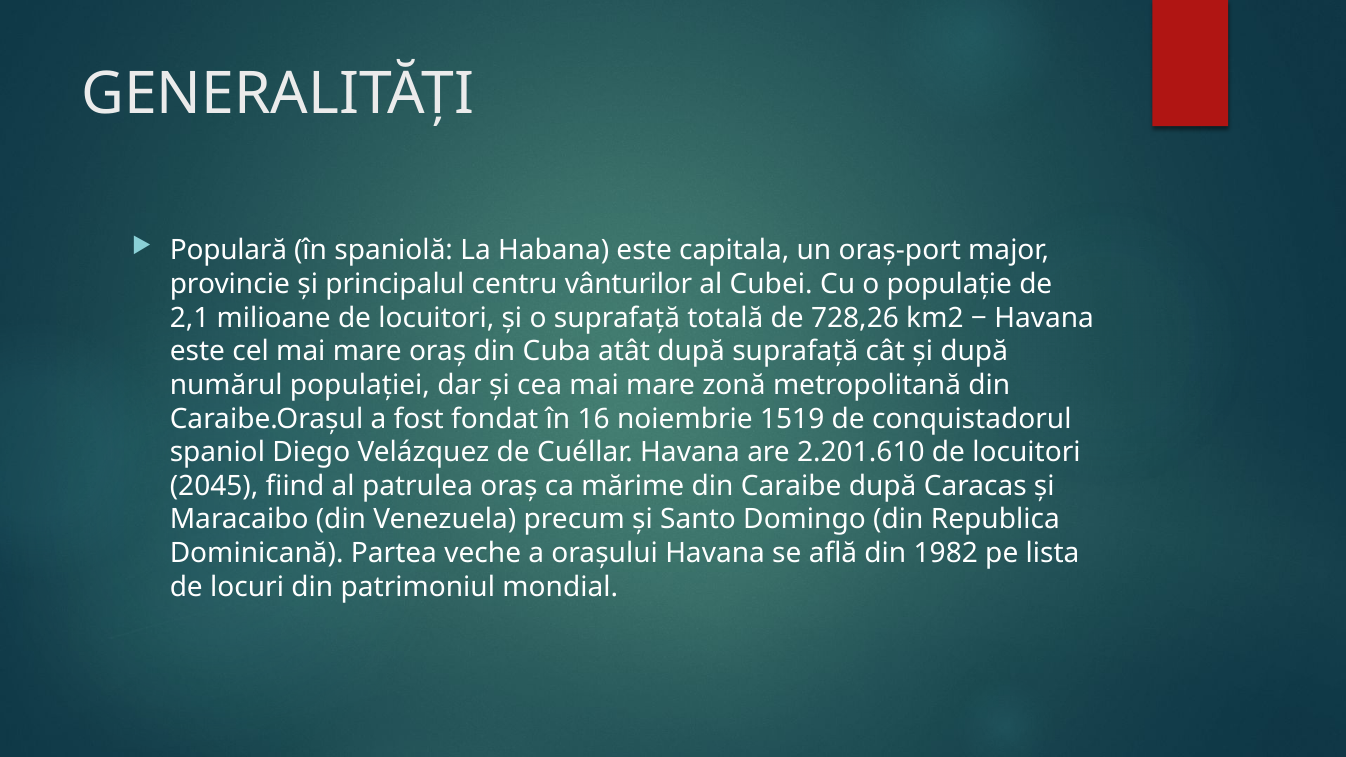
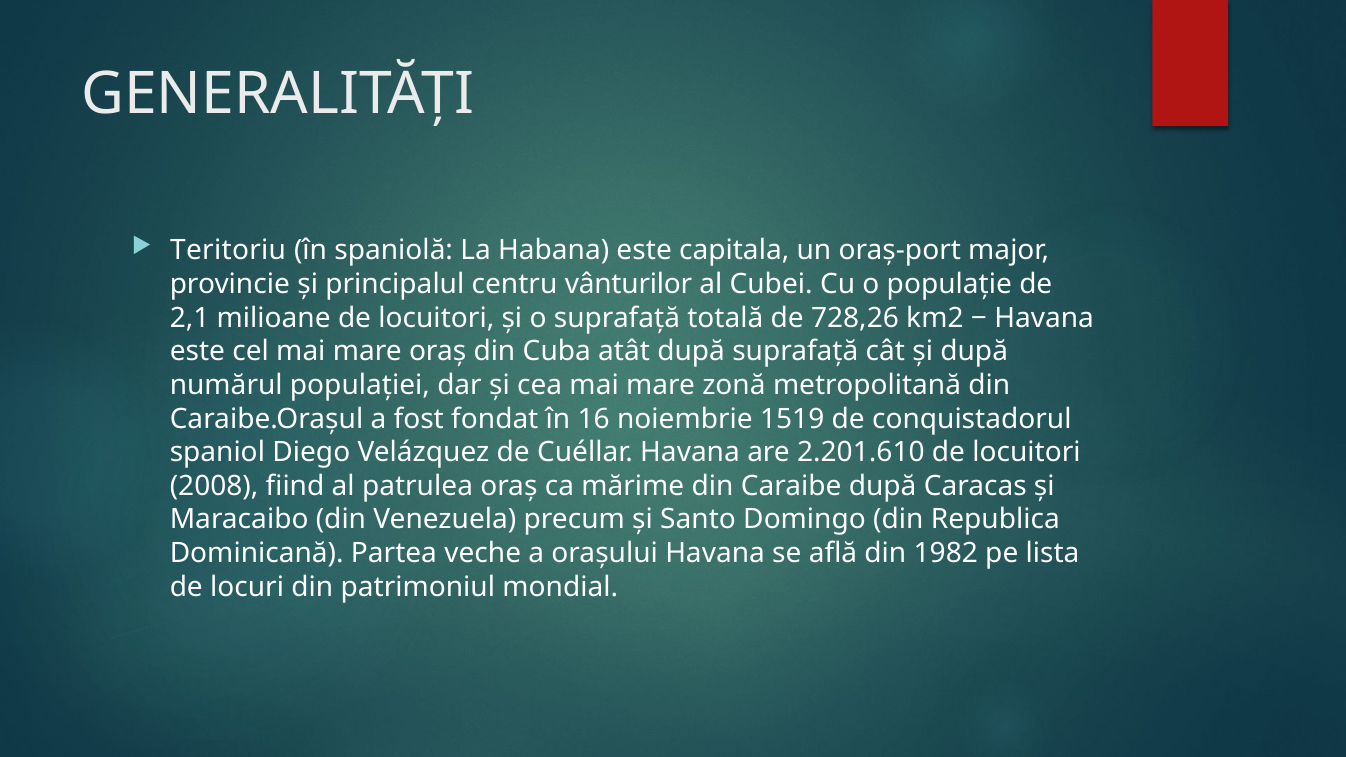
Populară: Populară -> Teritoriu (228, 251)
2045: 2045 -> 2008 (214, 486)
